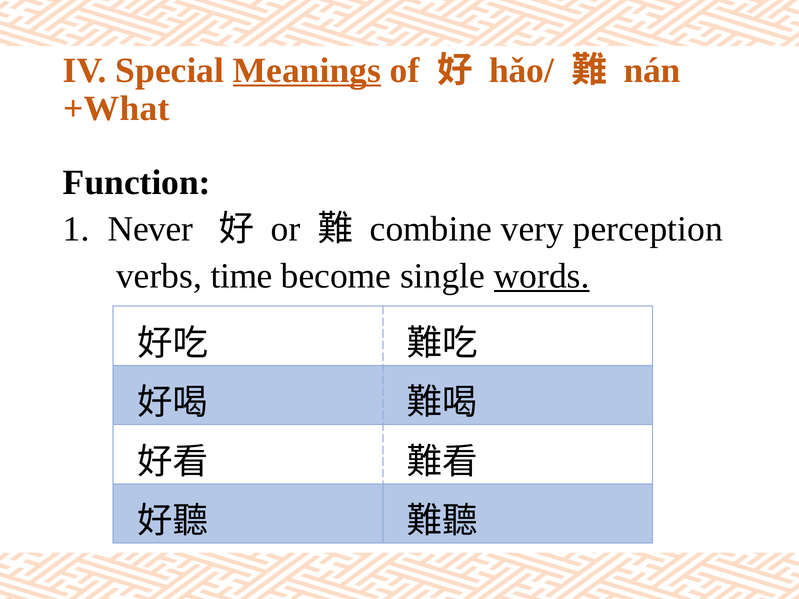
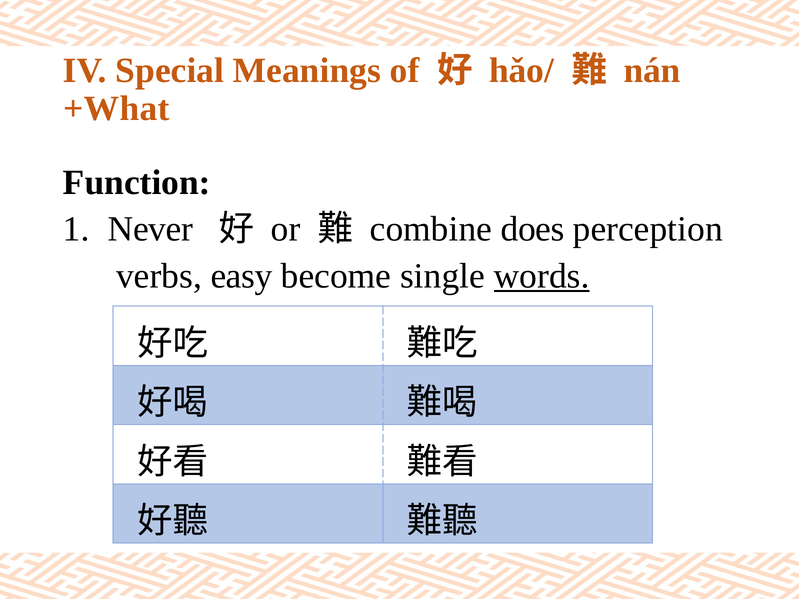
Meanings underline: present -> none (307, 70)
very: very -> does (533, 229)
time: time -> easy (242, 276)
